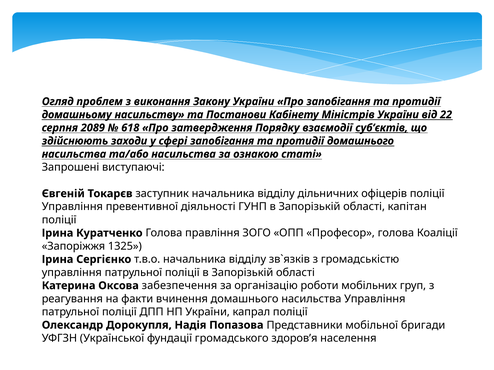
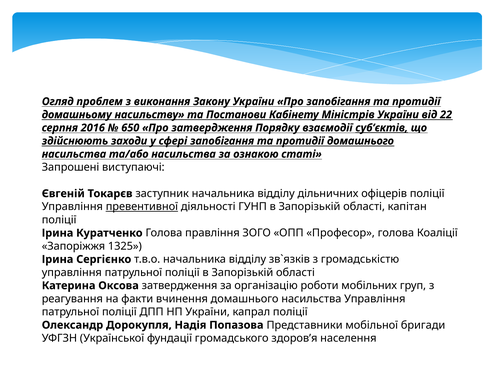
2089: 2089 -> 2016 (93, 128)
618: 618 -> 650 (130, 128)
превентивної underline: none -> present (142, 207)
Оксова забезпечення: забезпечення -> затвердження (180, 286)
